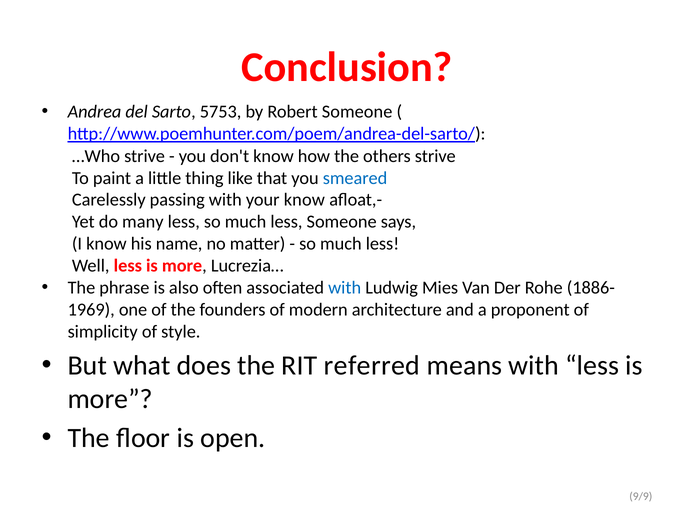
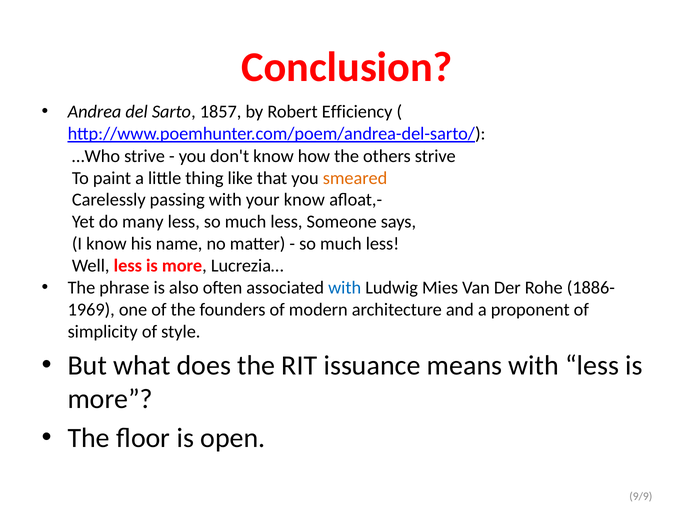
5753: 5753 -> 1857 (221, 112)
Robert Someone: Someone -> Efficiency (357, 112)
smeared colour: blue -> orange (355, 178)
referred: referred -> issuance (372, 366)
